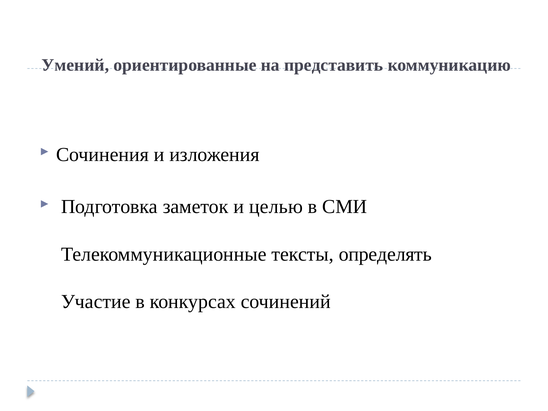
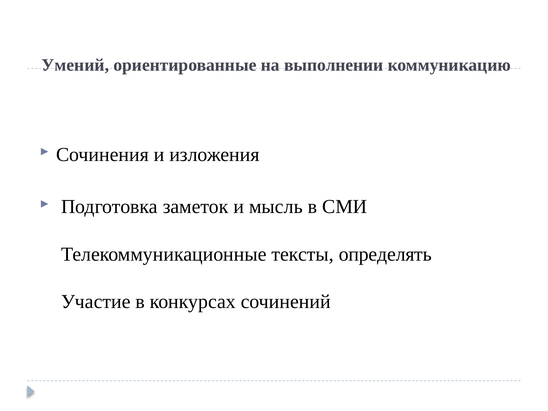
представить: представить -> выполнении (334, 65)
целью: целью -> мысль (276, 207)
